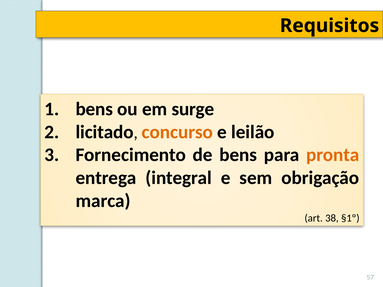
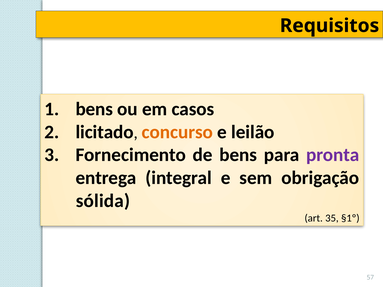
surge: surge -> casos (193, 109)
pronta colour: orange -> purple (333, 155)
marca: marca -> sólida (103, 201)
38: 38 -> 35 (332, 218)
